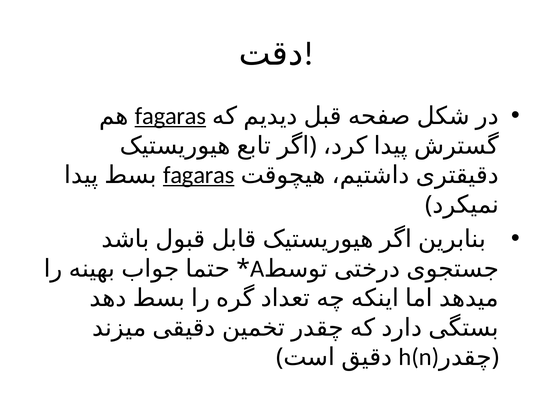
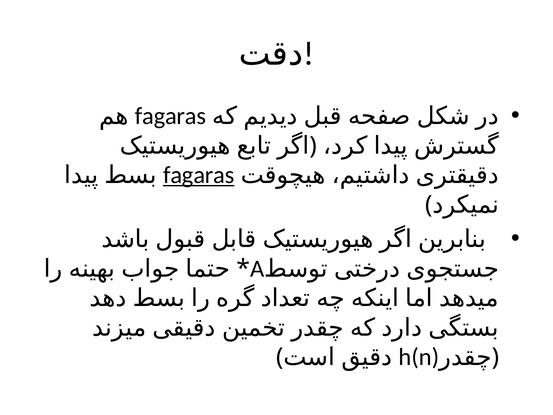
fagaras underline: present -> none (170, 116)
